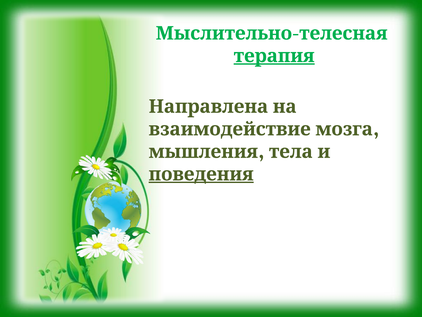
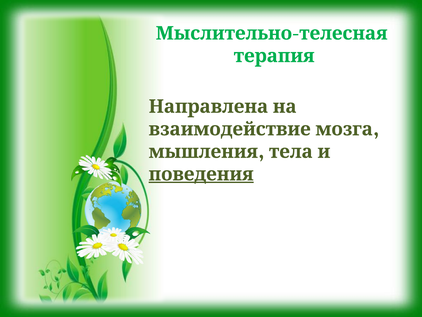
терапия underline: present -> none (274, 56)
